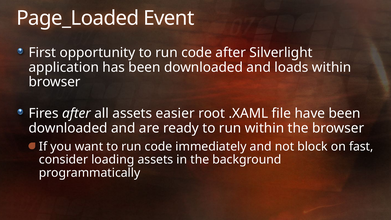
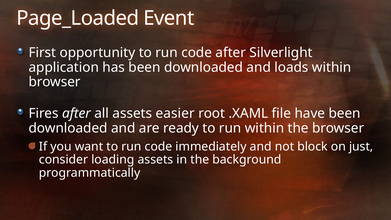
fast: fast -> just (361, 146)
